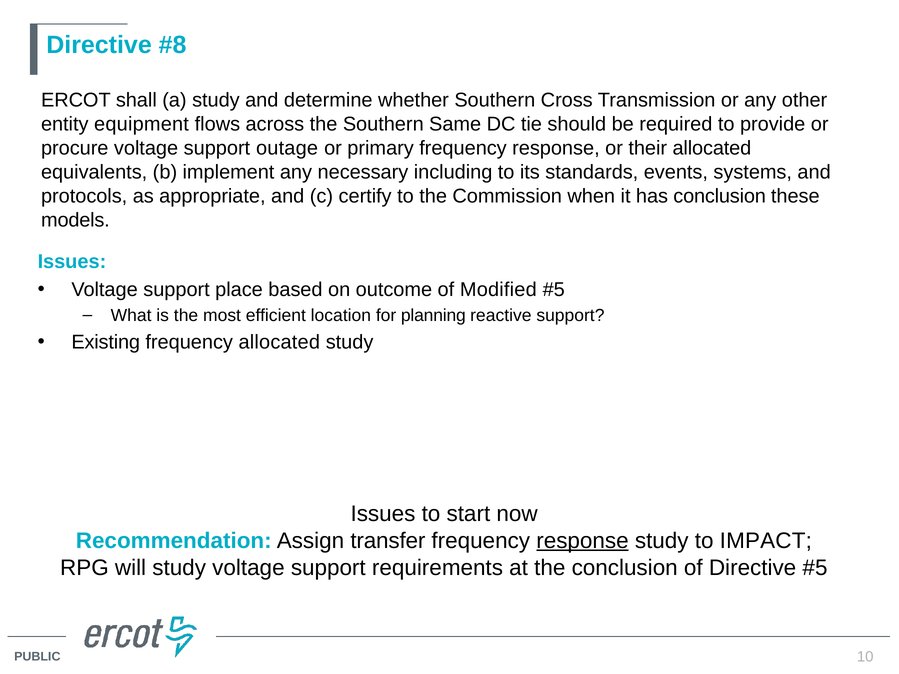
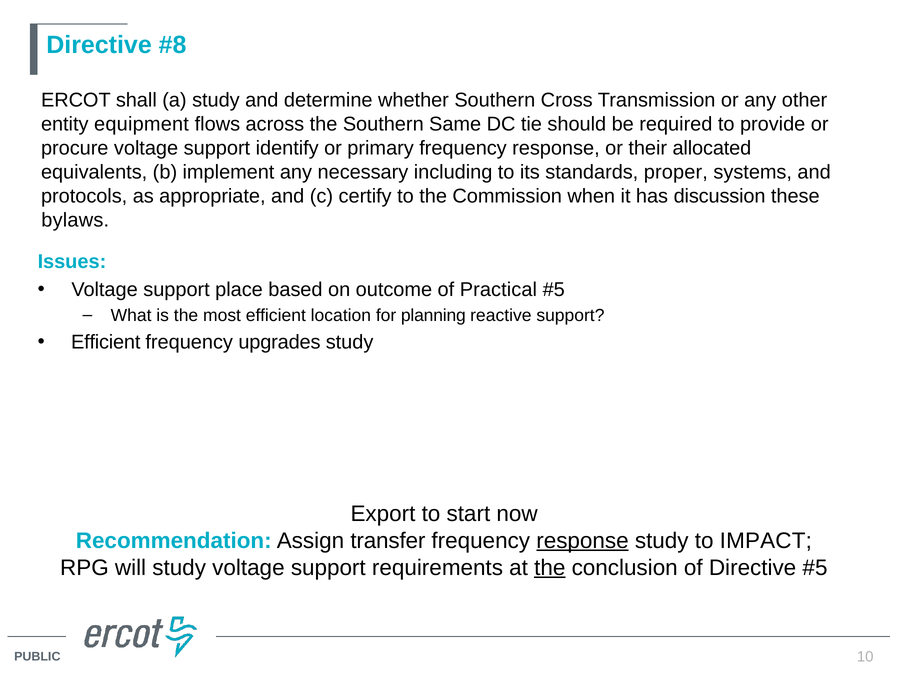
outage: outage -> identify (287, 148)
events: events -> proper (676, 172)
has conclusion: conclusion -> discussion (720, 196)
models: models -> bylaws (75, 220)
Modified: Modified -> Practical (498, 290)
Existing: Existing -> Efficient (106, 342)
frequency allocated: allocated -> upgrades (279, 342)
Issues: Issues -> Export (383, 514)
the underline: none -> present (550, 568)
